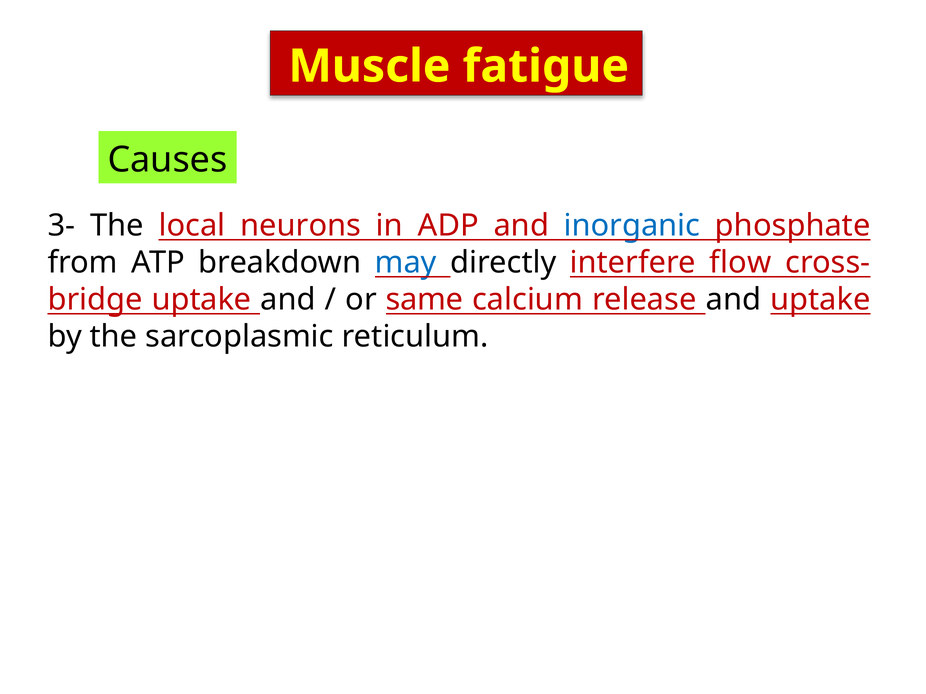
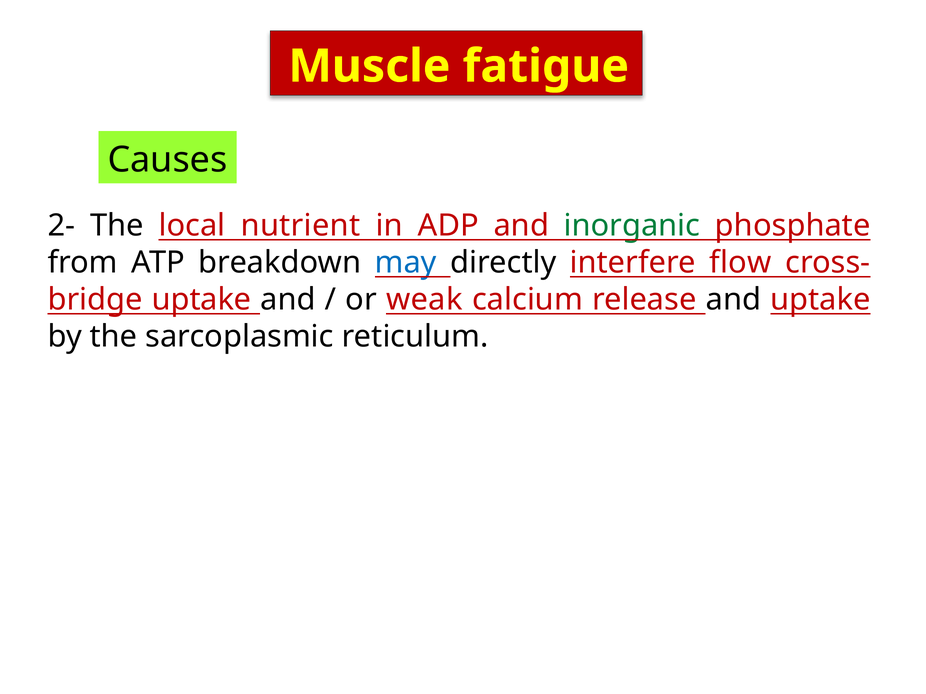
3-: 3- -> 2- (61, 226)
neurons: neurons -> nutrient (301, 226)
inorganic colour: blue -> green (632, 226)
same: same -> weak (424, 300)
